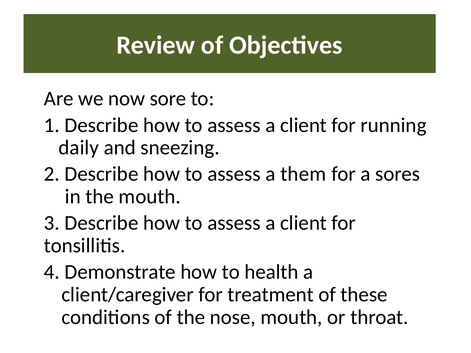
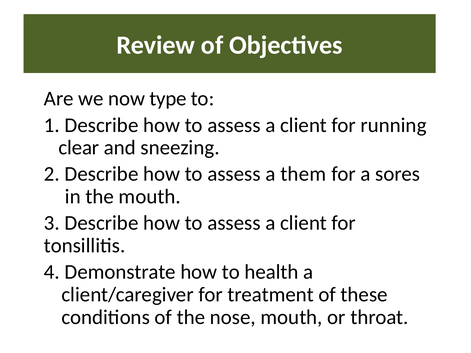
sore: sore -> type (168, 99)
daily: daily -> clear (79, 148)
